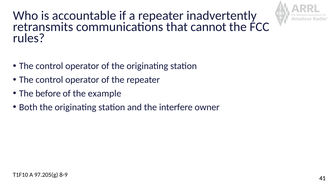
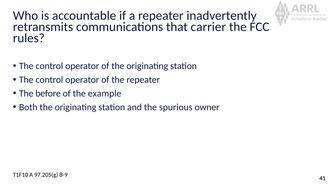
cannot: cannot -> carrier (208, 27)
interfere: interfere -> spurious (176, 107)
